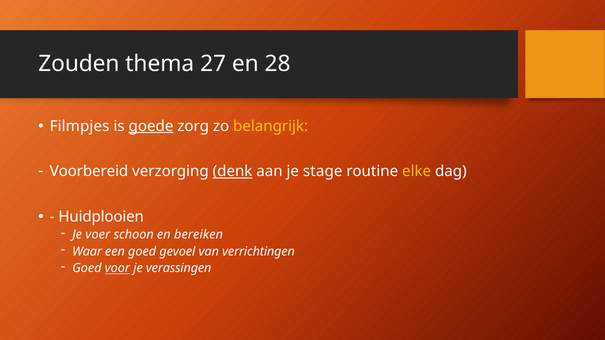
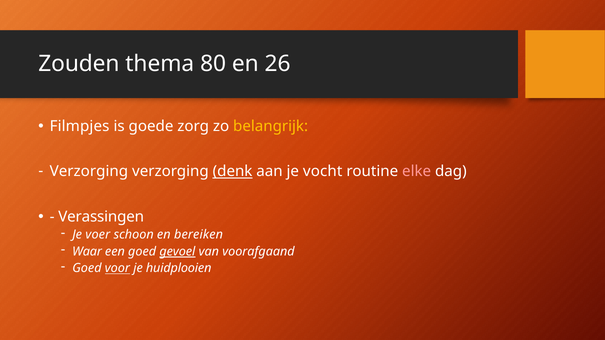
27: 27 -> 80 (213, 64)
28: 28 -> 26 (278, 64)
goede underline: present -> none (151, 126)
Voorbereid: Voorbereid -> Verzorging (89, 172)
stage: stage -> vocht (323, 172)
elke colour: yellow -> pink (417, 172)
Huidplooien: Huidplooien -> Verassingen (101, 217)
gevoel underline: none -> present (177, 252)
verrichtingen: verrichtingen -> voorafgaand (258, 252)
verassingen: verassingen -> huidplooien (179, 268)
